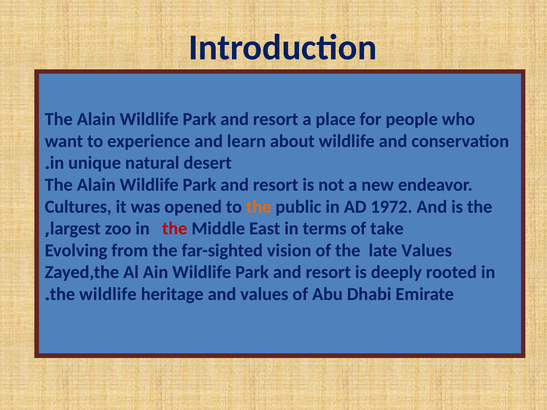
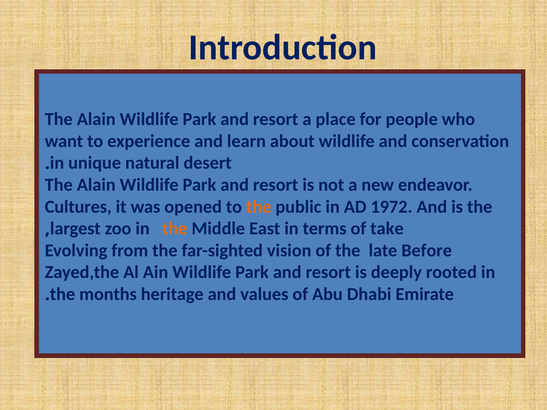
the colour: red -> orange (175, 229)
late Values: Values -> Before (427, 251)
the wildlife: wildlife -> months (108, 294)
